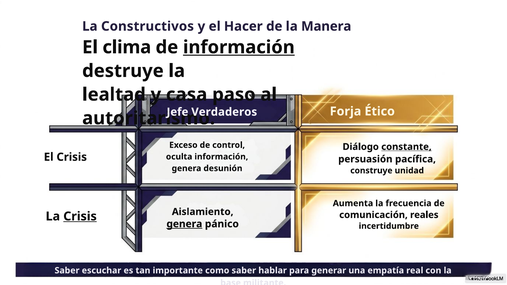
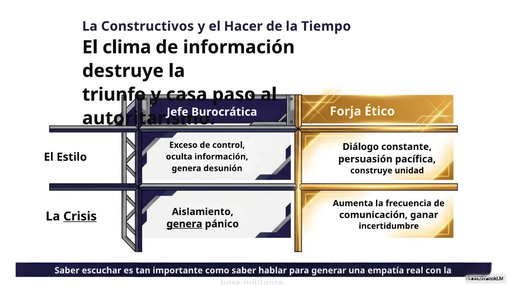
Manera: Manera -> Tiempo (326, 26)
información underline: present -> none (239, 47)
lealtad: lealtad -> triunfo (114, 95)
Verdaderos: Verdaderos -> Burocrática (224, 112)
constante underline: present -> none (406, 147)
El Crisis: Crisis -> Estilo (72, 157)
reales: reales -> ganar (424, 215)
